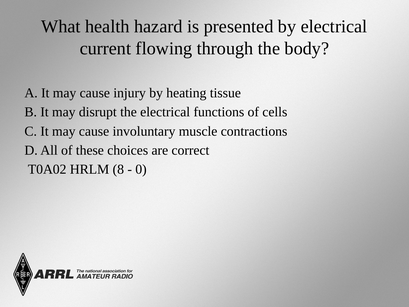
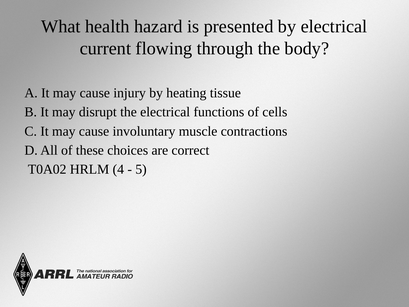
8: 8 -> 4 (118, 169)
0: 0 -> 5 (141, 169)
